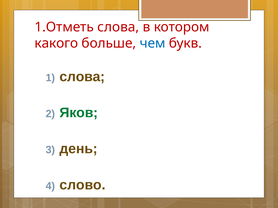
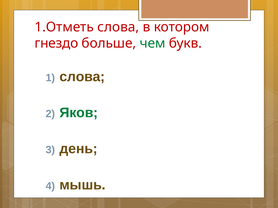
какого: какого -> гнездо (56, 43)
чем colour: blue -> green (153, 43)
слово: слово -> мышь (83, 185)
